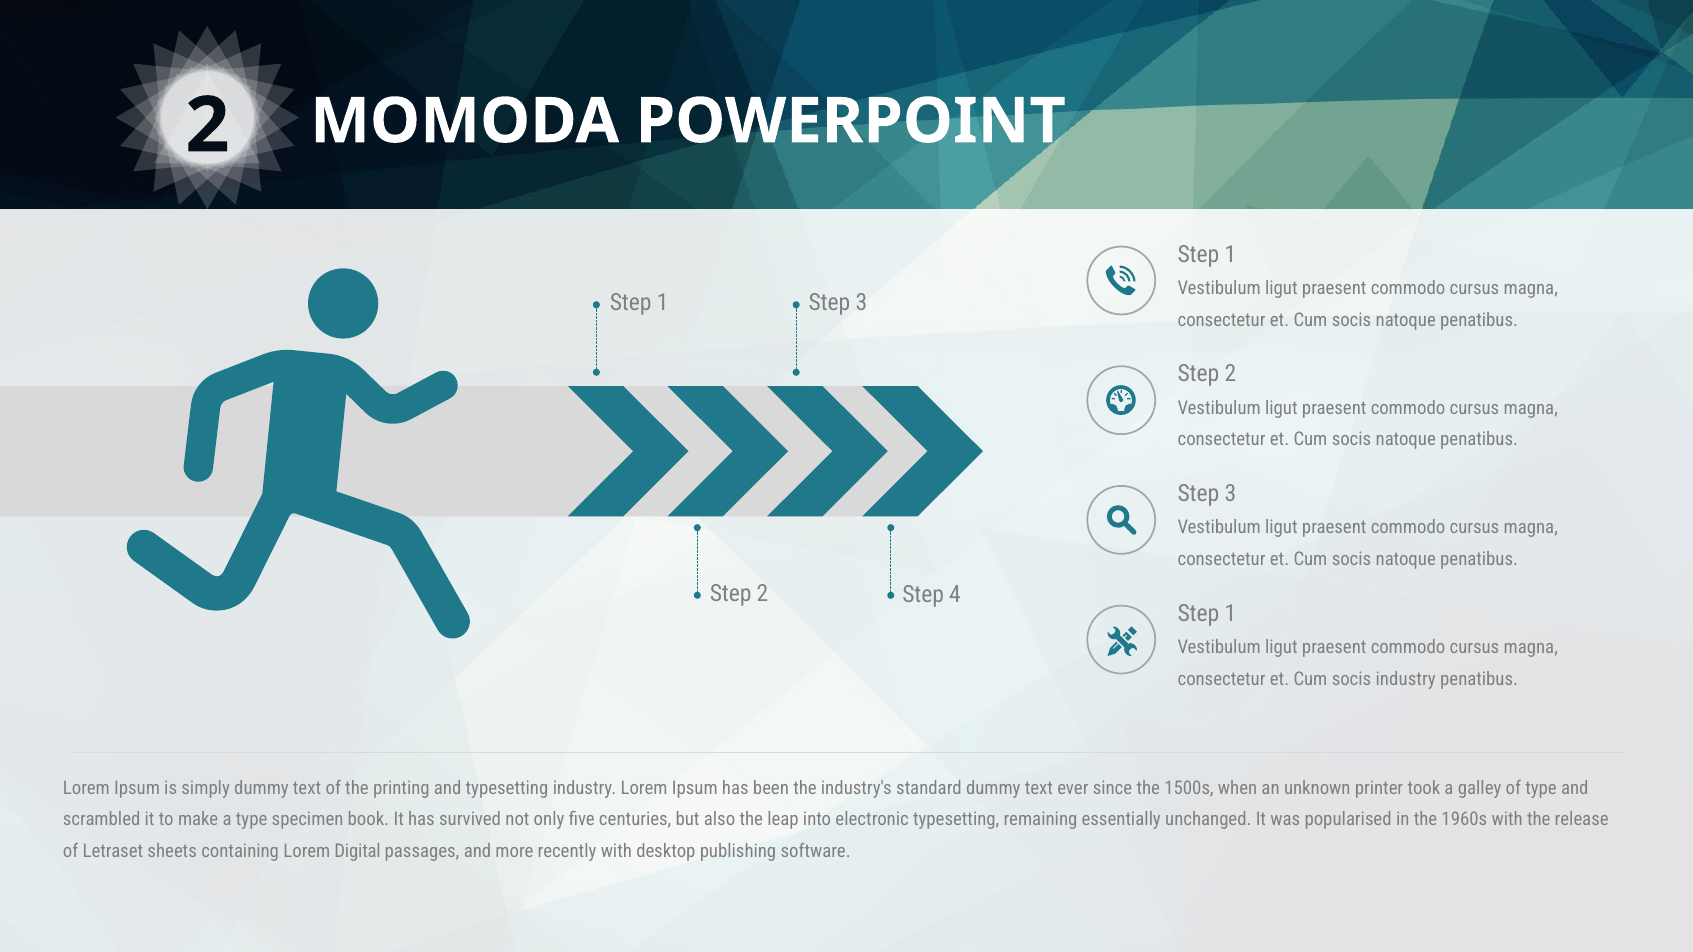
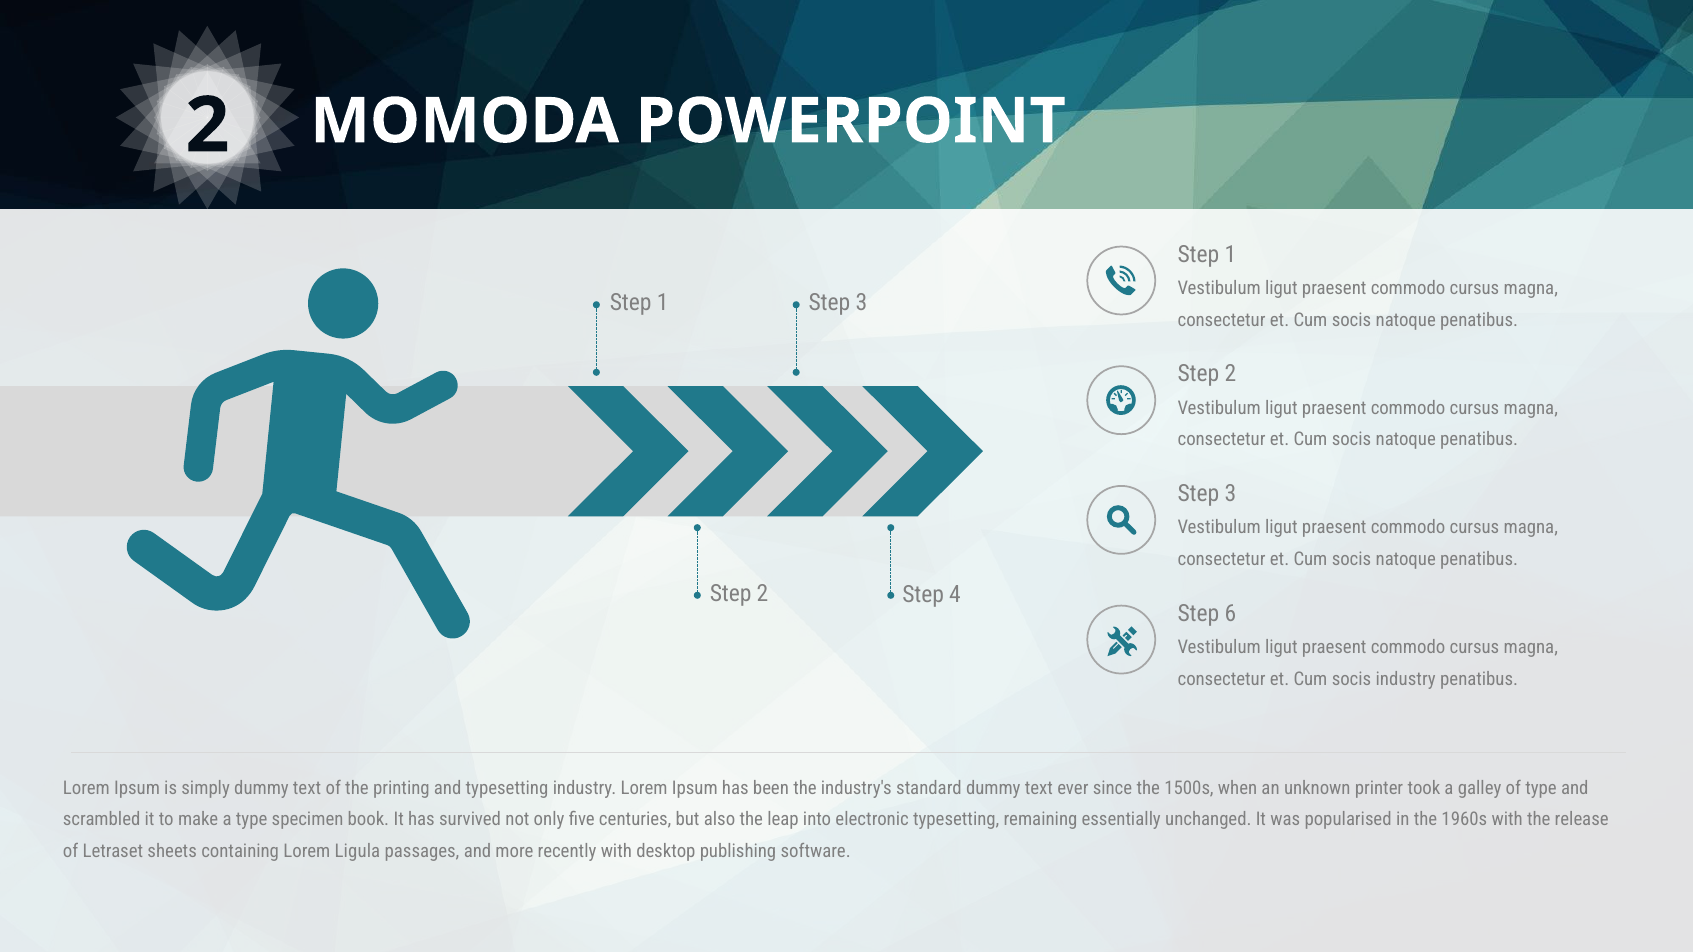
1: 1 -> 6 (1230, 614)
Digital: Digital -> Ligula (357, 851)
